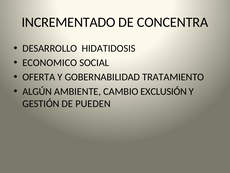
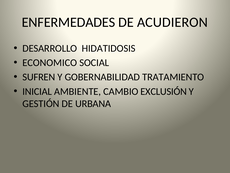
INCREMENTADO: INCREMENTADO -> ENFERMEDADES (68, 22)
CONCENTRA: CONCENTRA -> ACUDIERON (172, 22)
OFERTA: OFERTA -> SUFREN (39, 77)
ALGÚN: ALGÚN -> INICIAL (37, 91)
PUEDEN: PUEDEN -> URBANA (93, 103)
